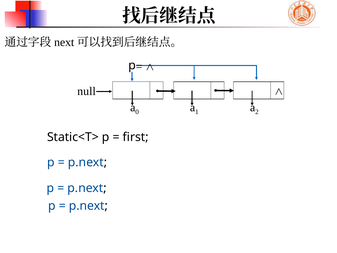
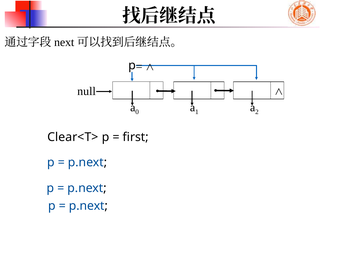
Static<T>: Static<T> -> Clear<T> (73, 137)
